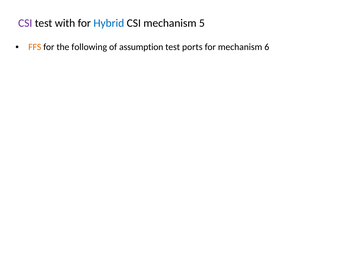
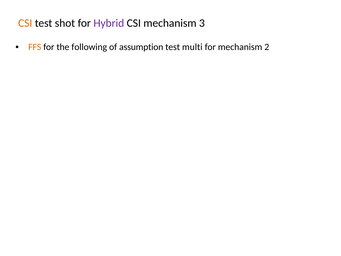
CSI colour: purple -> orange (25, 23)
with: with -> shot (65, 23)
Hybrid colour: blue -> purple (109, 23)
5: 5 -> 3 (202, 23)
ports: ports -> multi (192, 47)
6: 6 -> 2 (267, 47)
